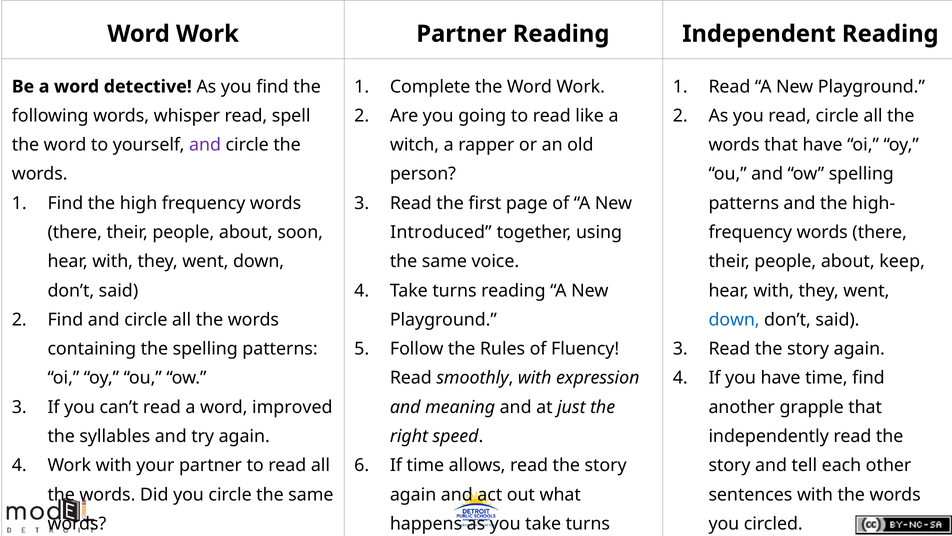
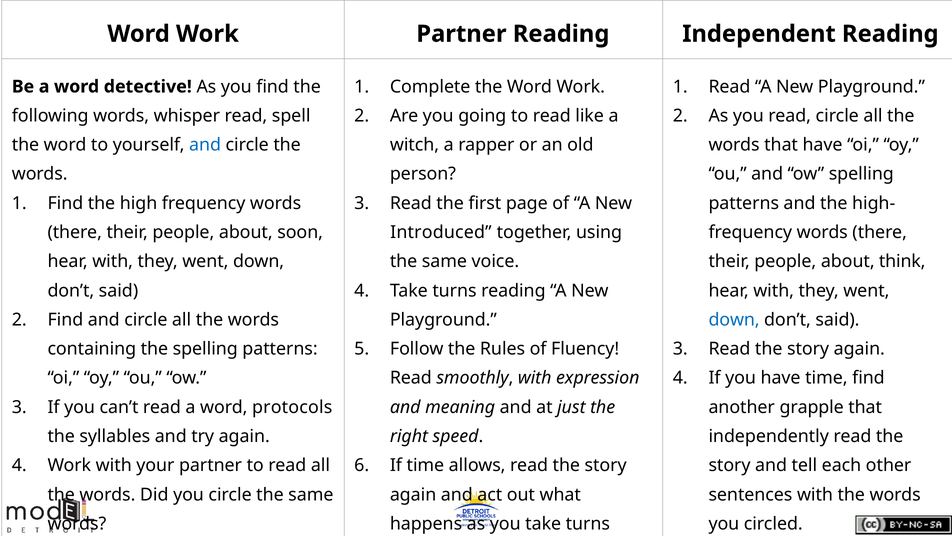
and colour: purple -> blue (205, 145)
keep: keep -> think (902, 261)
improved: improved -> protocols (292, 407)
